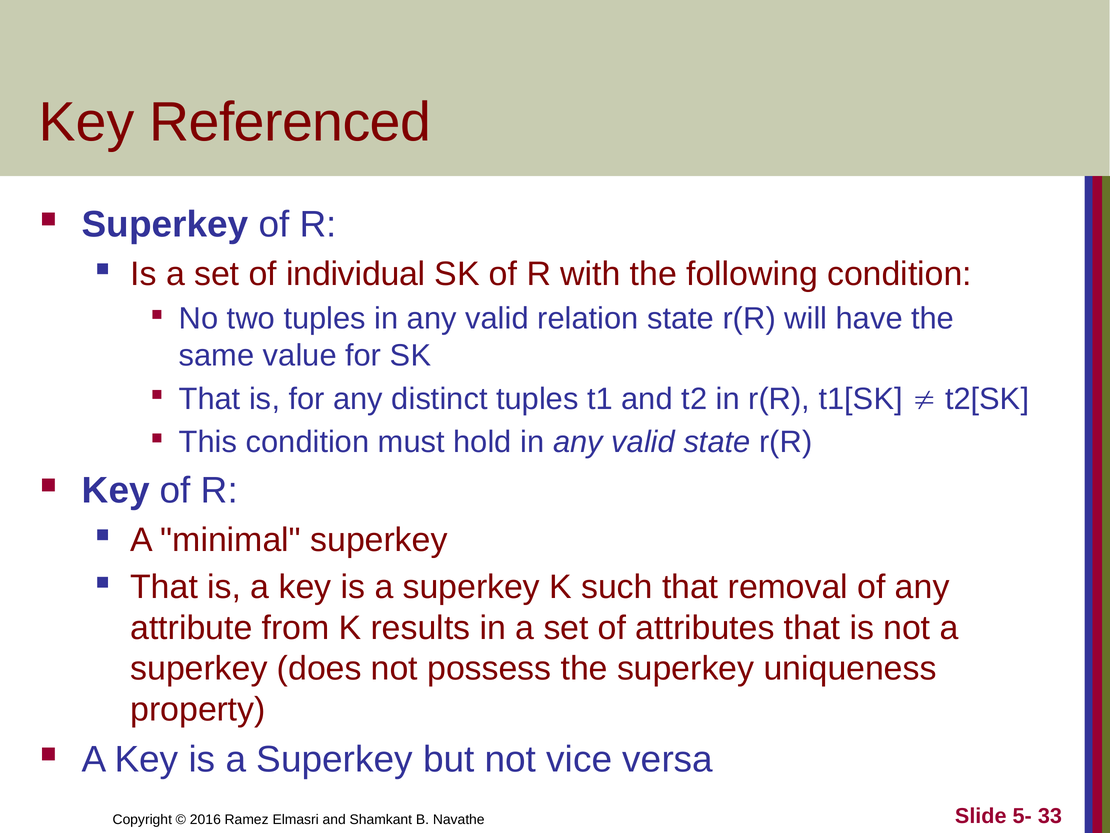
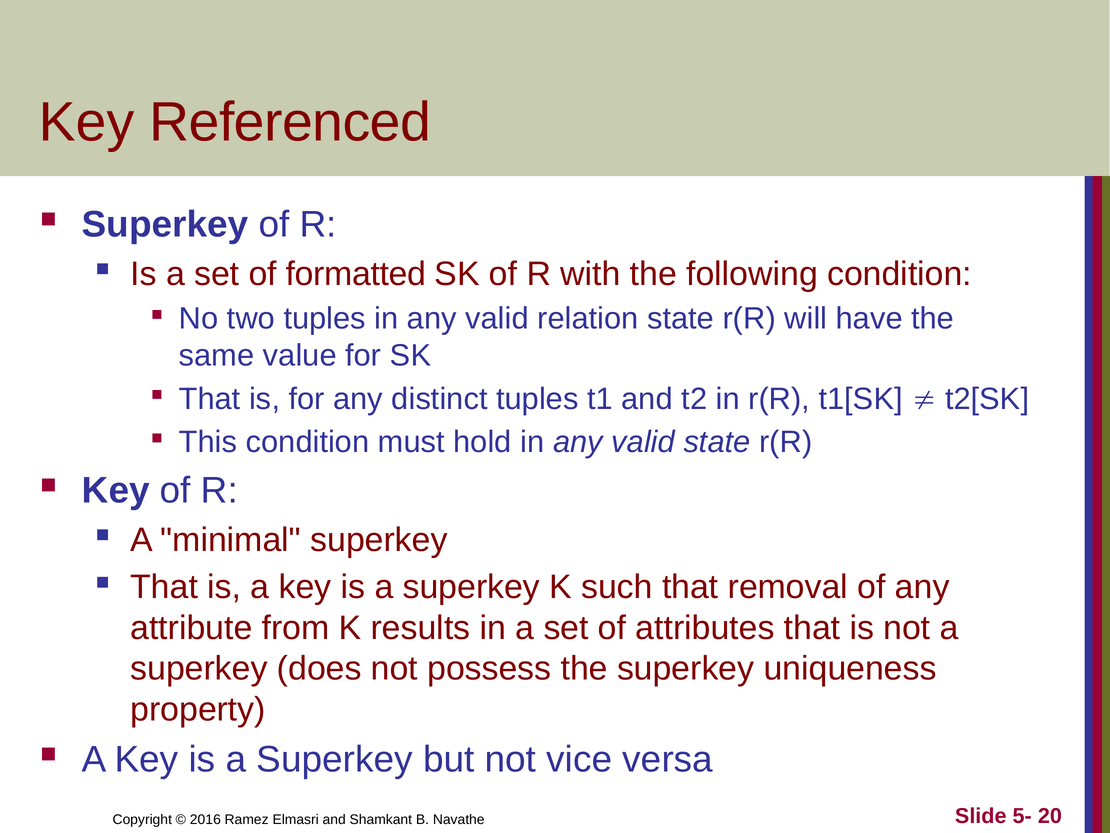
individual: individual -> formatted (356, 274)
33: 33 -> 20 (1050, 815)
